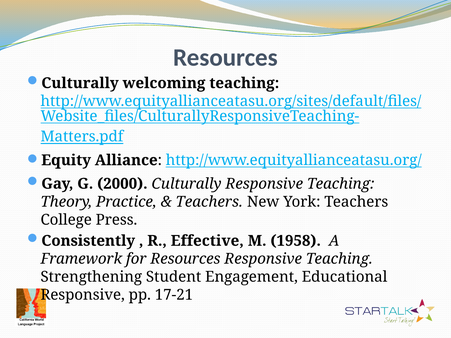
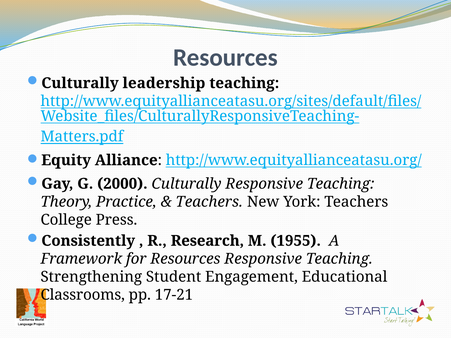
welcoming: welcoming -> leadership (164, 83)
Effective: Effective -> Research (207, 241)
1958: 1958 -> 1955 (296, 241)
Responsive: Responsive -> Classrooms (83, 295)
